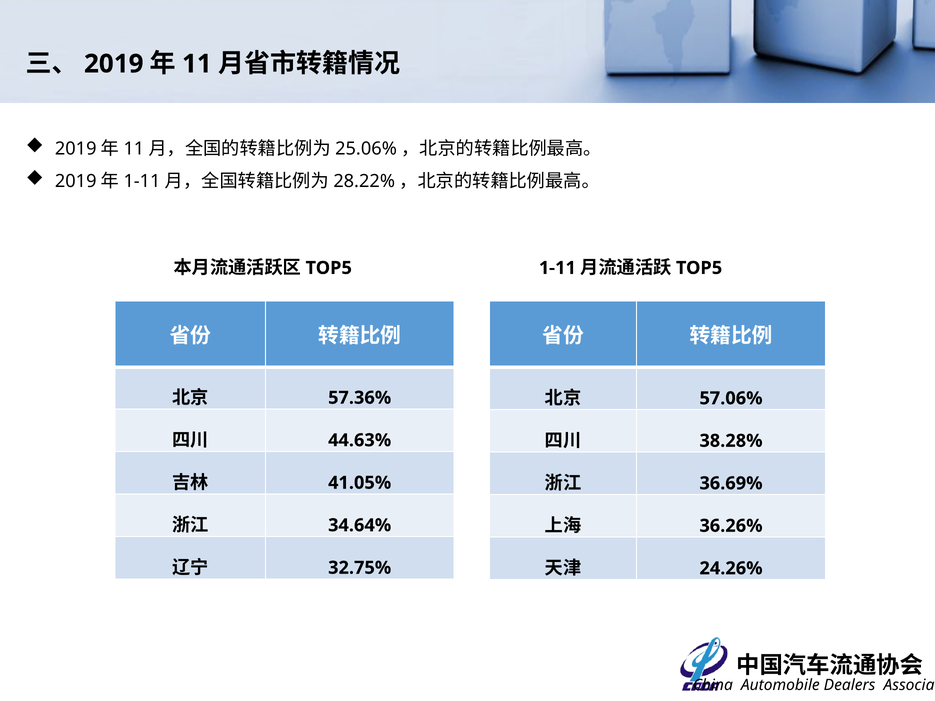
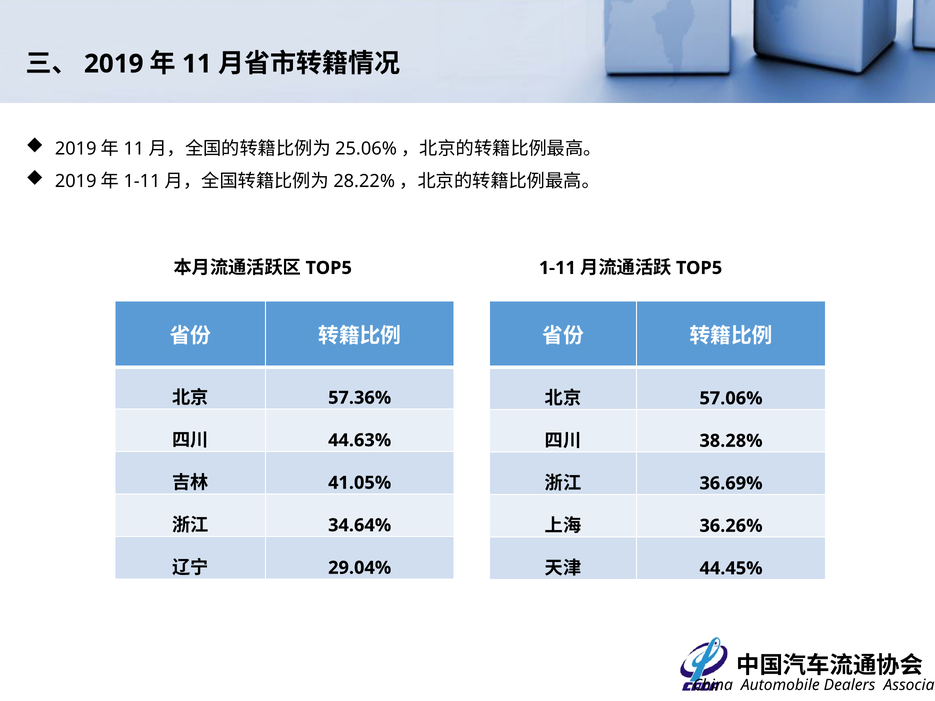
32.75%: 32.75% -> 29.04% (360, 568)
24.26%: 24.26% -> 44.45% (731, 569)
